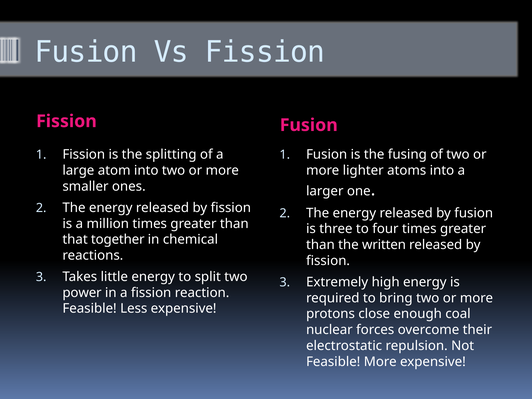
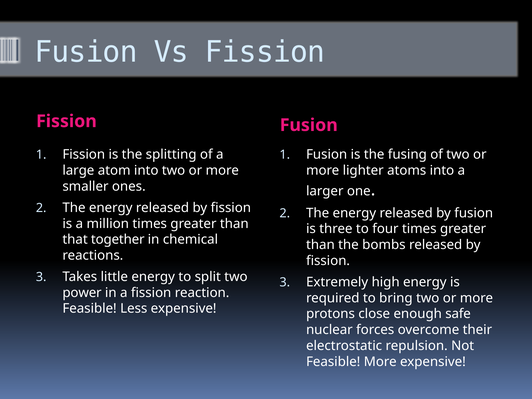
written: written -> bombs (384, 245)
coal: coal -> safe (458, 314)
